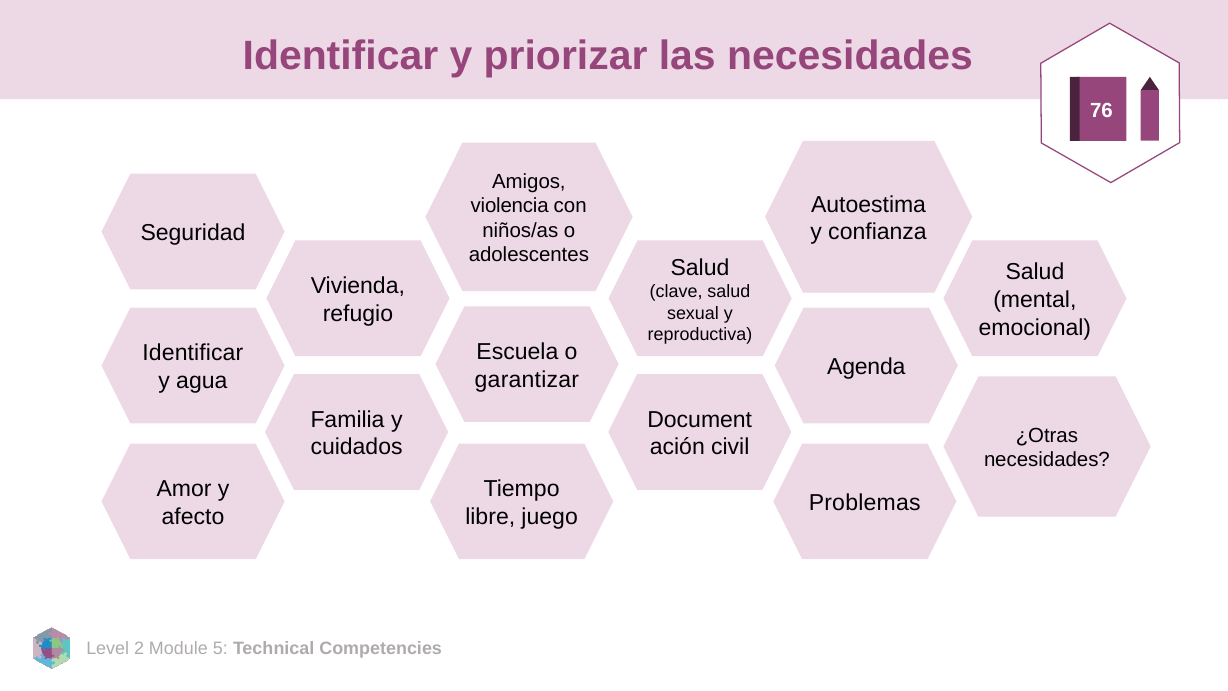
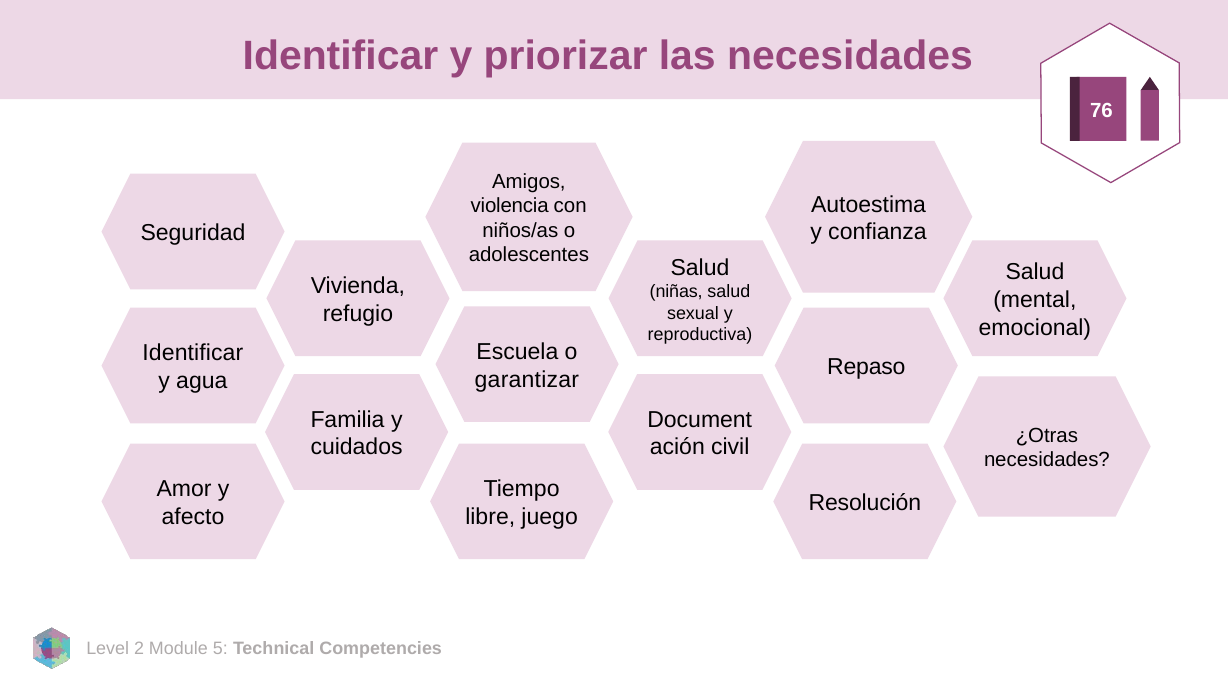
clave: clave -> niñas (676, 292)
Agenda: Agenda -> Repaso (866, 367)
Problemas: Problemas -> Resolución (865, 503)
